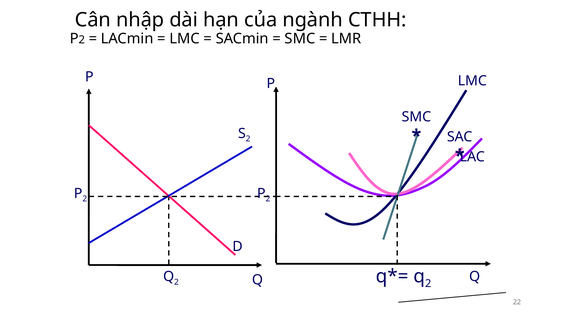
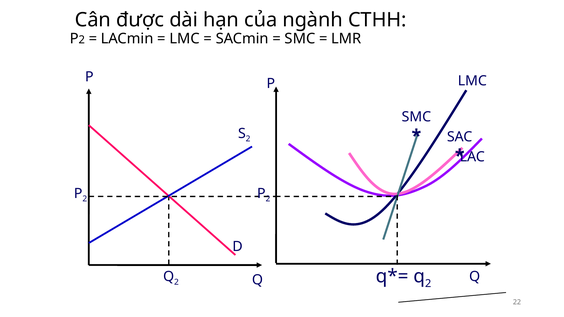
nhập: nhập -> được (140, 20)
